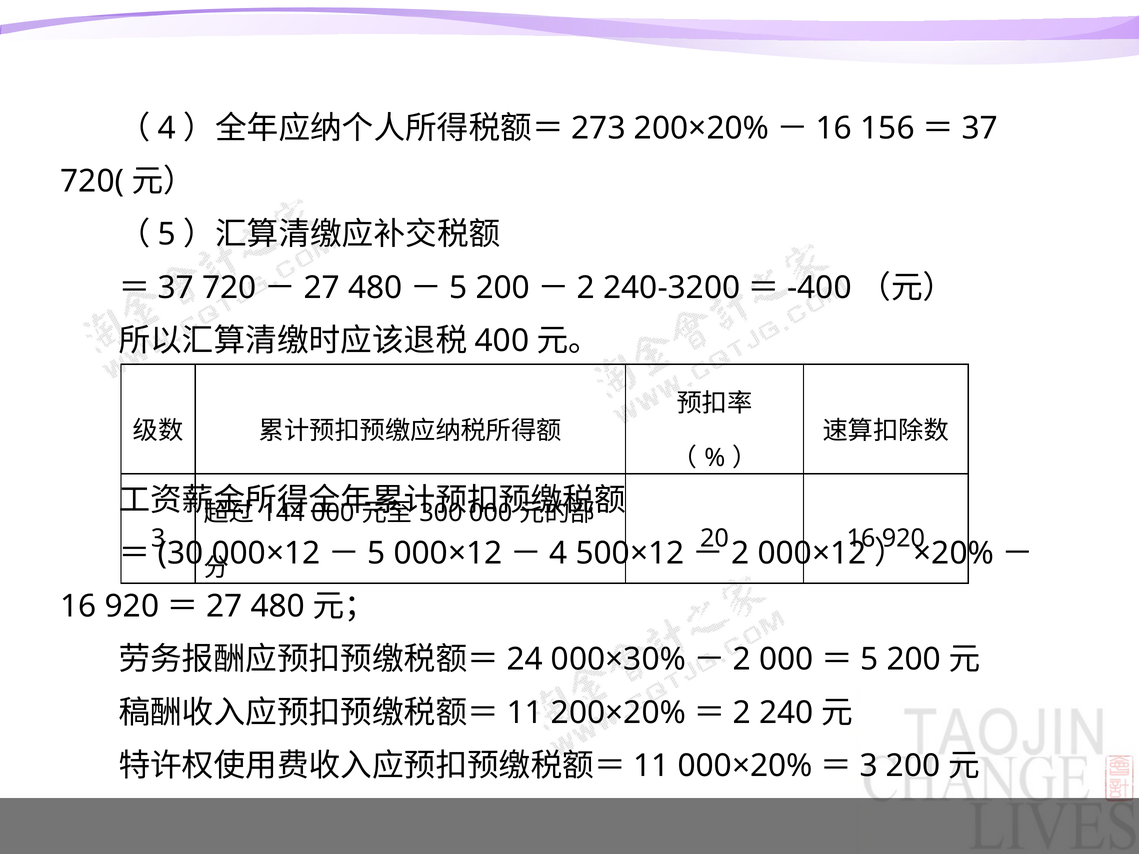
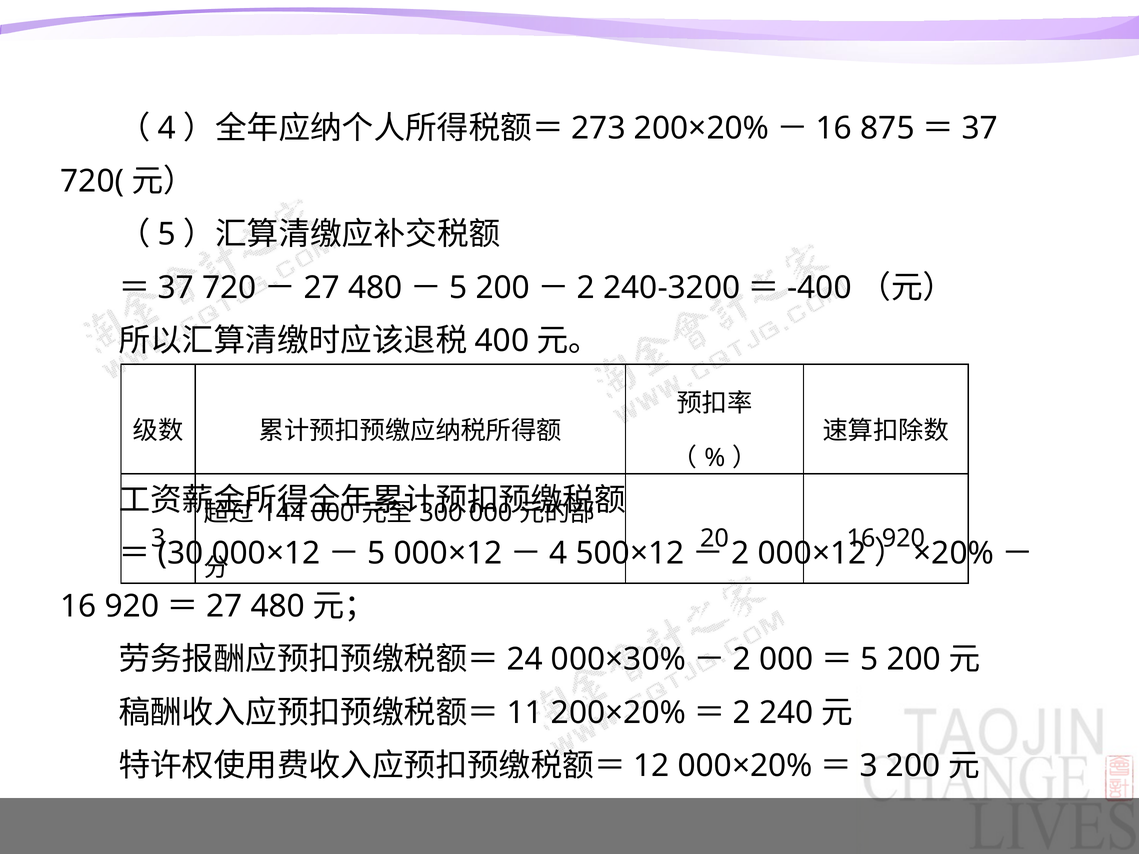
156: 156 -> 875 (888, 128)
11: 11 -> 12 (651, 766)
